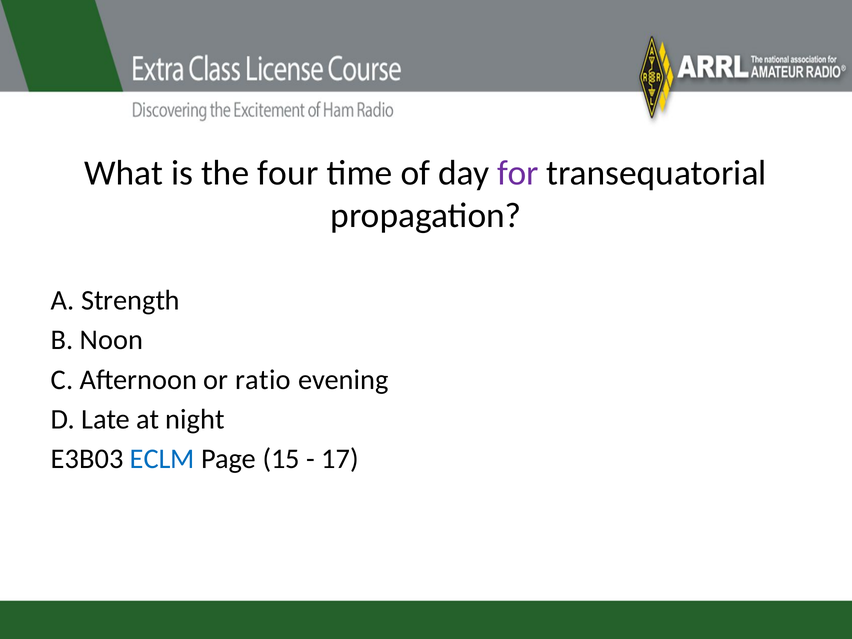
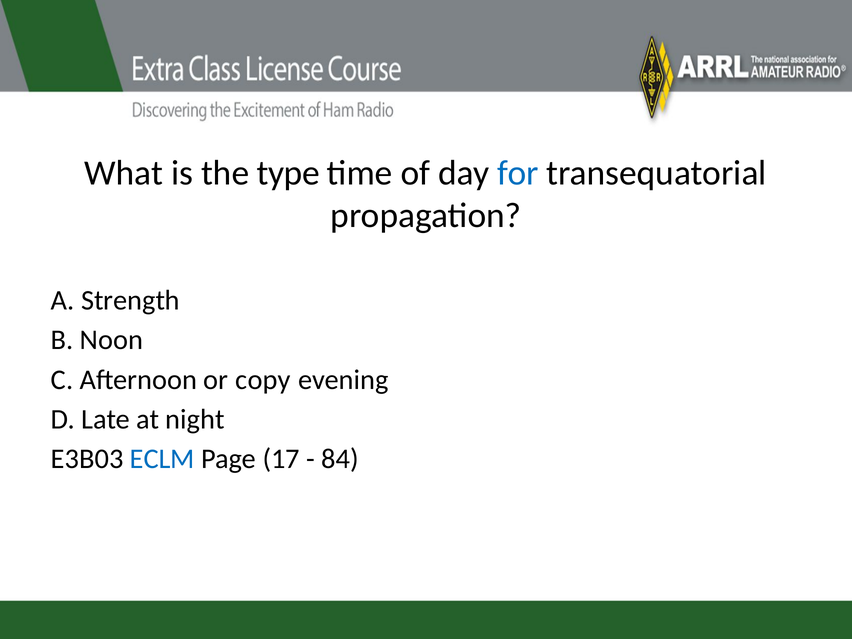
four: four -> type (288, 173)
for colour: purple -> blue (518, 173)
ratio: ratio -> copy (263, 380)
15: 15 -> 17 (281, 459)
17: 17 -> 84 (340, 459)
